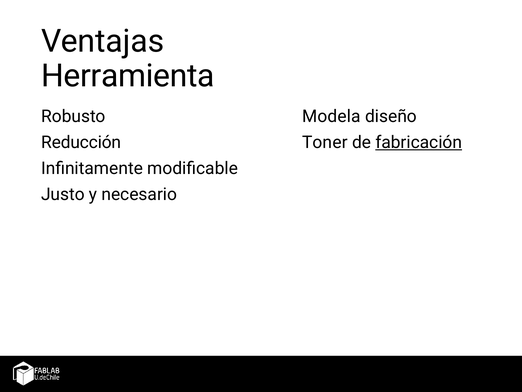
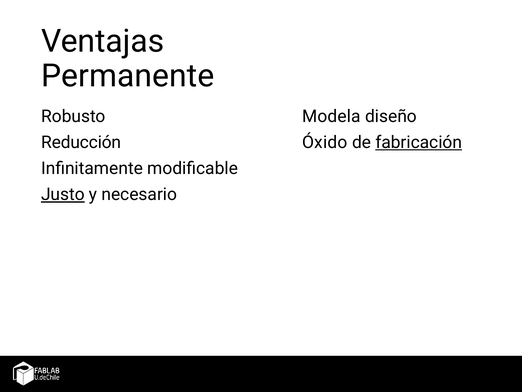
Herramienta: Herramienta -> Permanente (128, 76)
Toner: Toner -> Óxido (325, 142)
Justo underline: none -> present (63, 194)
